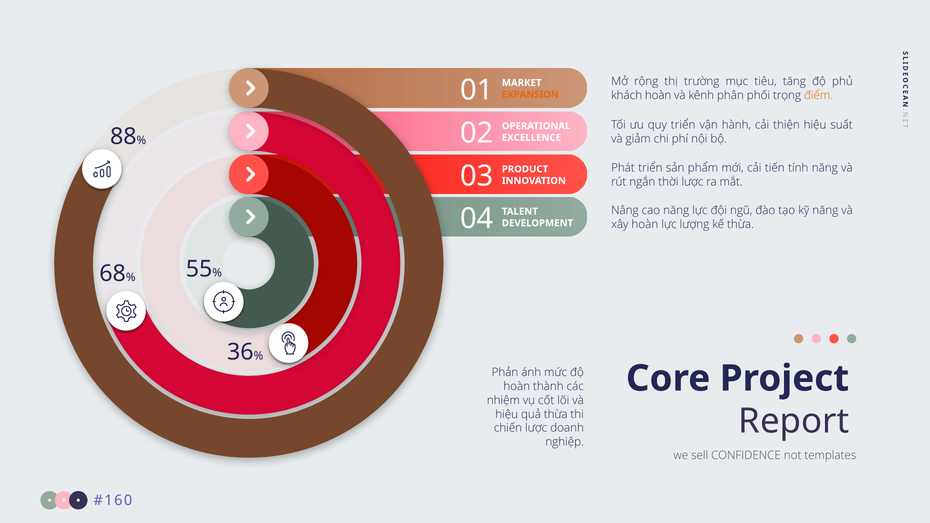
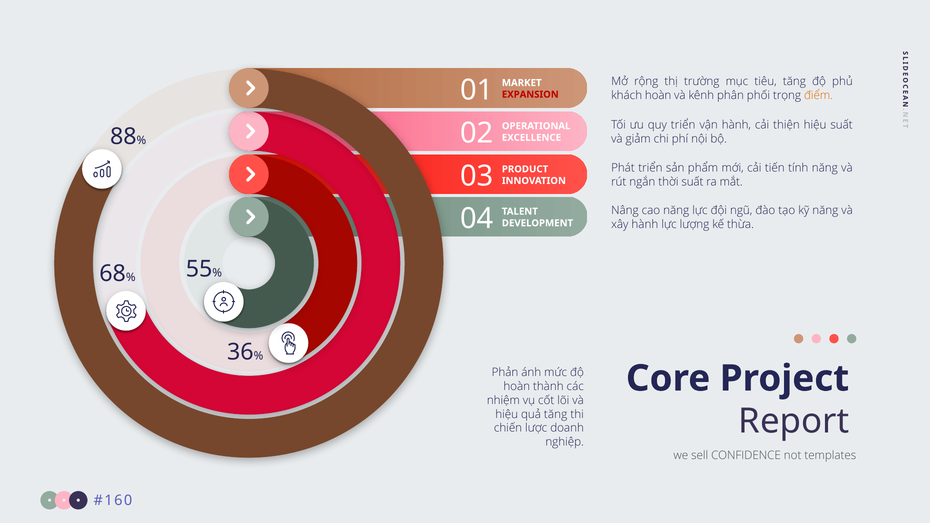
EXPANSION colour: orange -> red (530, 94)
thời lược: lược -> suất (692, 182)
xây hoàn: hoàn -> hành (645, 224)
quả thừa: thừa -> tăng (556, 414)
